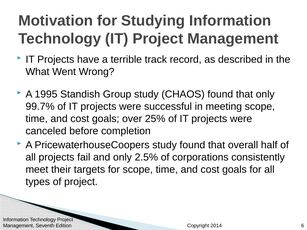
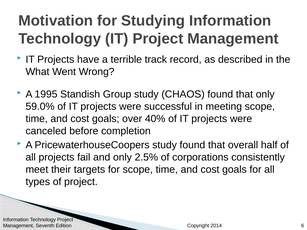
99.7%: 99.7% -> 59.0% (40, 107)
25%: 25% -> 40% (155, 119)
